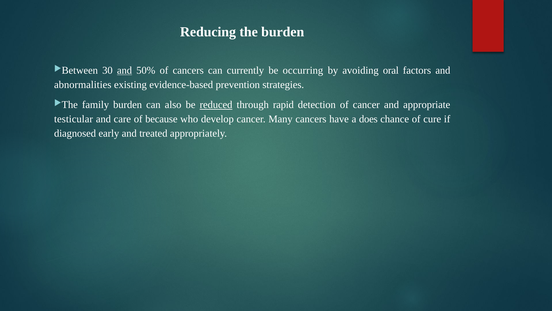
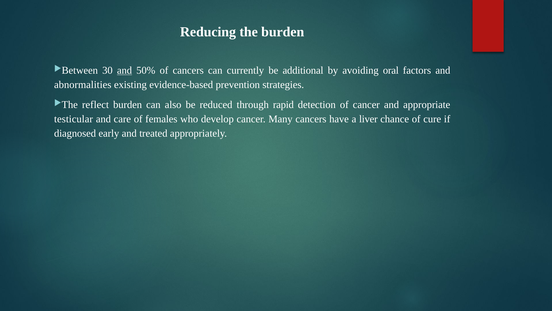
occurring: occurring -> additional (303, 70)
family: family -> reflect (95, 105)
reduced underline: present -> none (216, 105)
because: because -> females (161, 119)
does: does -> liver (368, 119)
